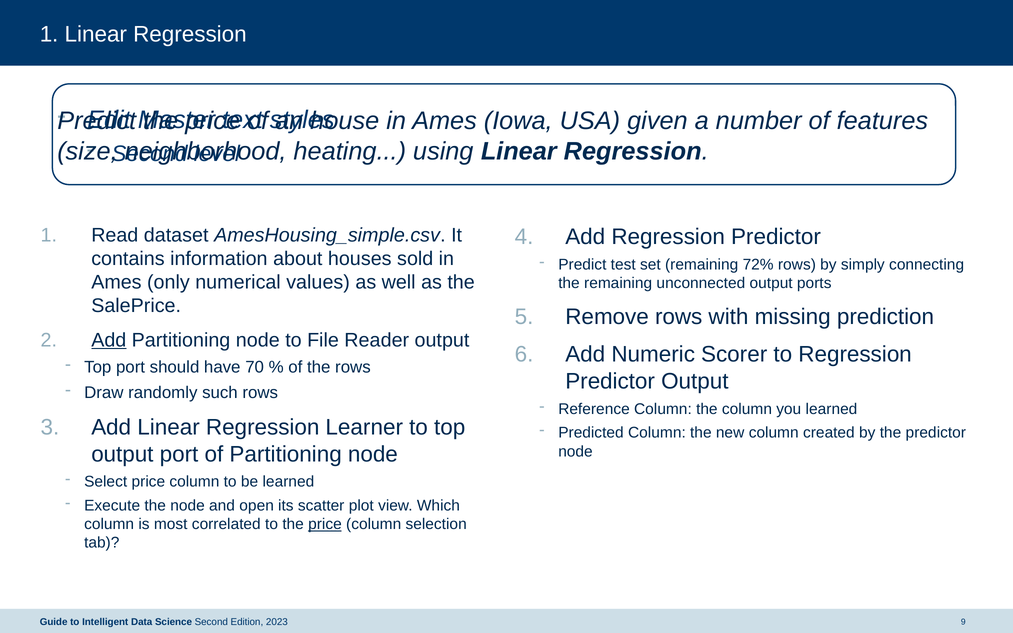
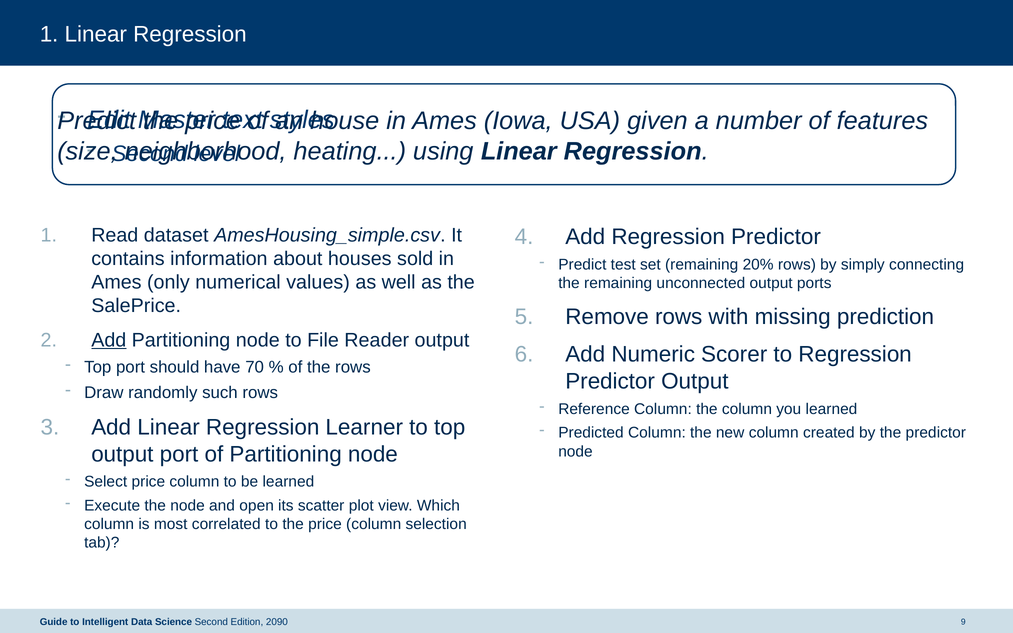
72%: 72% -> 20% (758, 264)
price underline: present -> none (325, 524)
2023: 2023 -> 2090 (277, 622)
